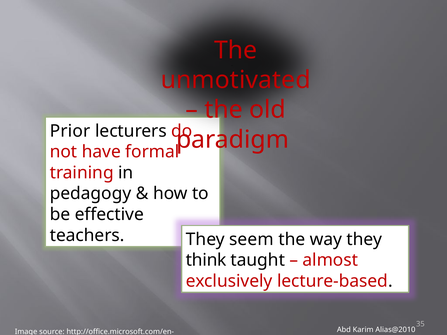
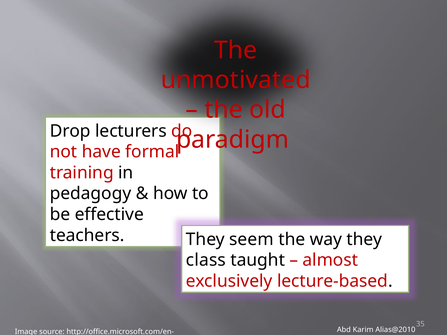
Prior: Prior -> Drop (70, 131)
think: think -> class (206, 260)
